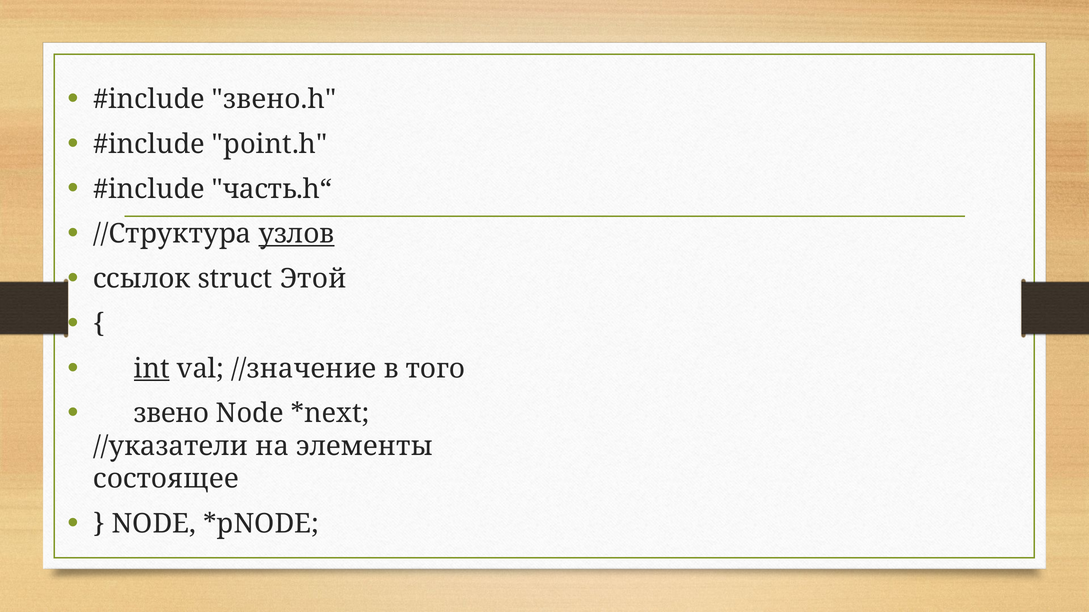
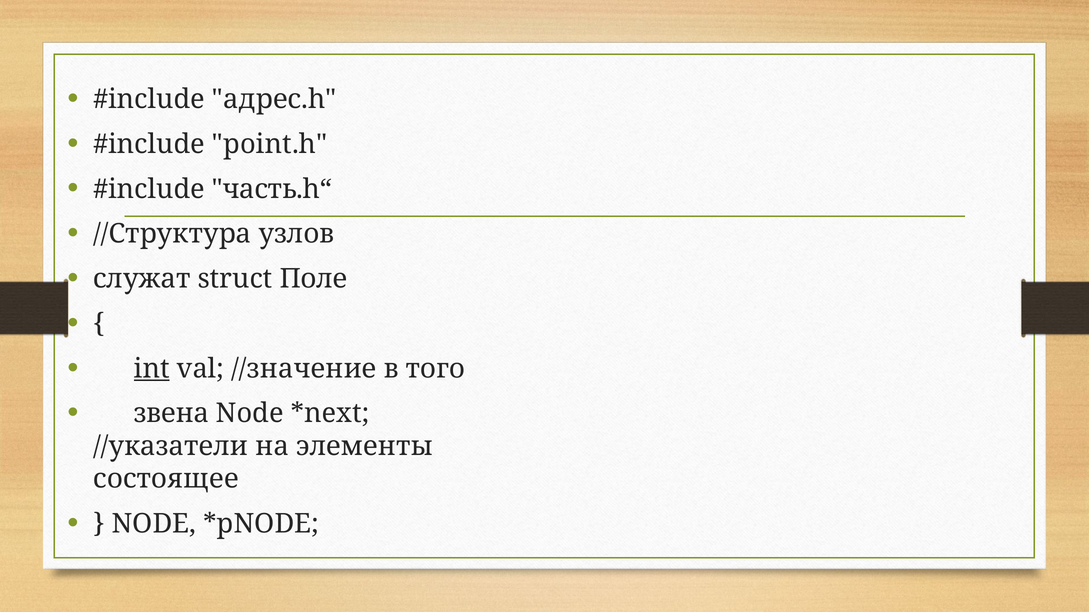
звено.h: звено.h -> адрес.h (274, 99)
узлов underline: present -> none (296, 234)
ссылок: ссылок -> служат (142, 279)
Этой: Этой -> Поле (314, 279)
звено: звено -> звена (171, 414)
